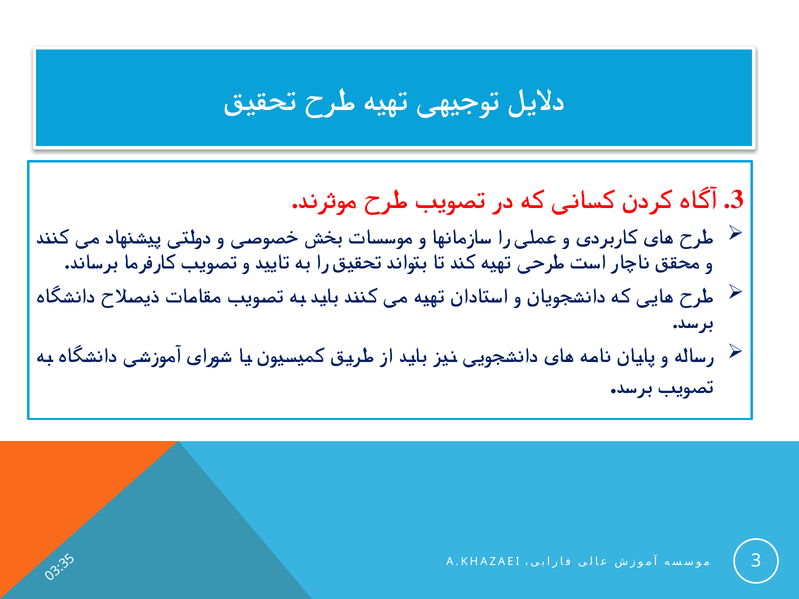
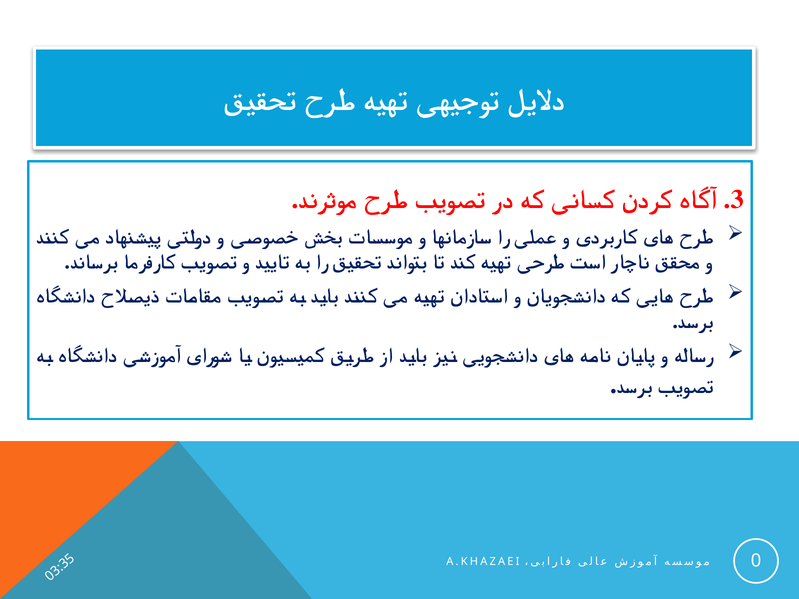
A.KHAZAEI 3: 3 -> 0 (756, 561)
